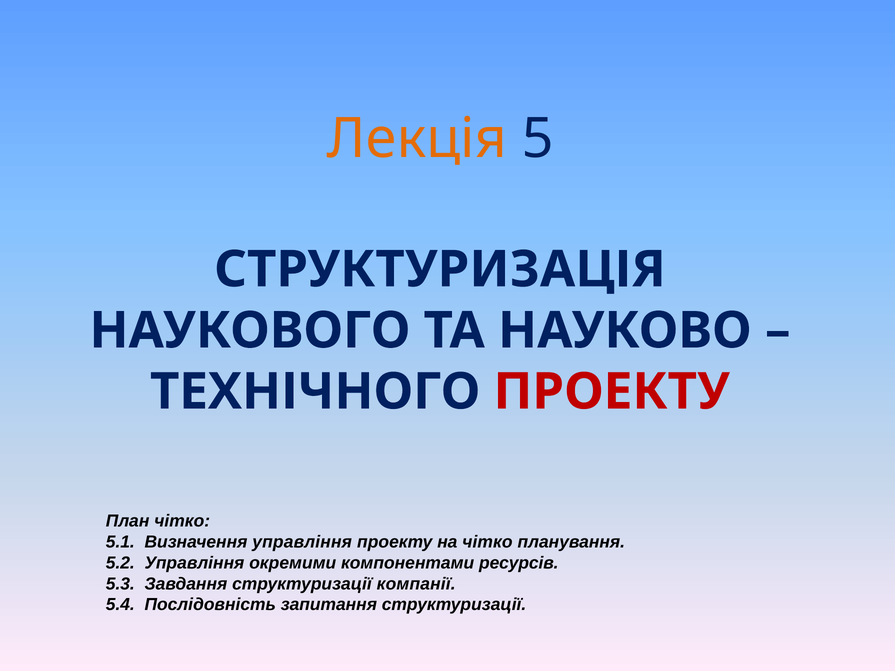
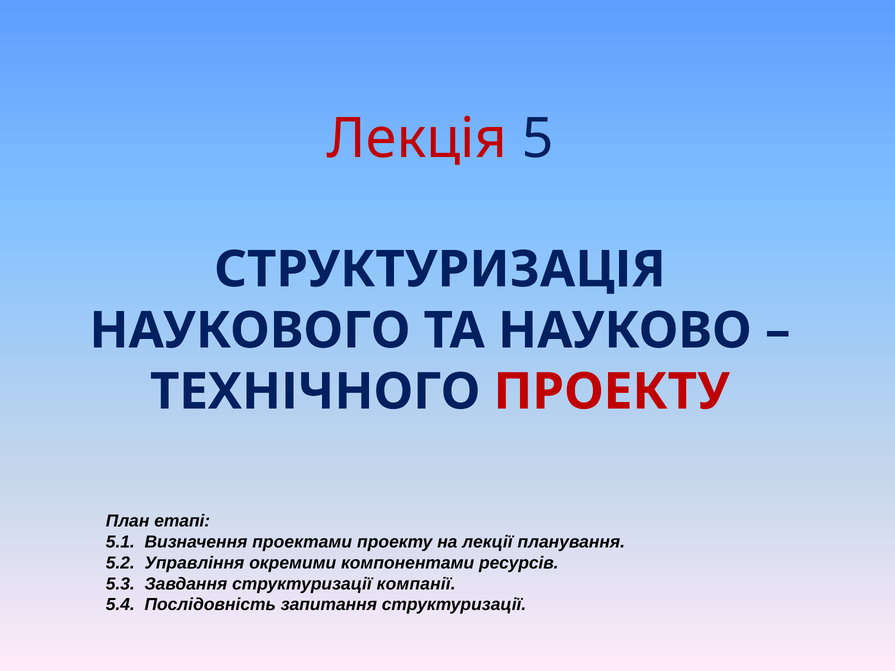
Лекція colour: orange -> red (417, 139)
План чітко: чітко -> етапі (182, 521)
Визначення управління: управління -> проектами (302, 542)
на чітко: чітко -> лекції (487, 542)
